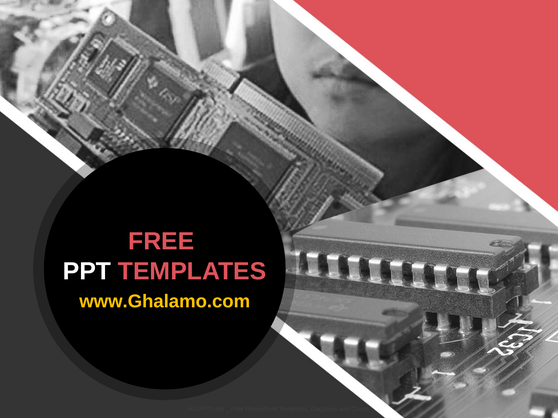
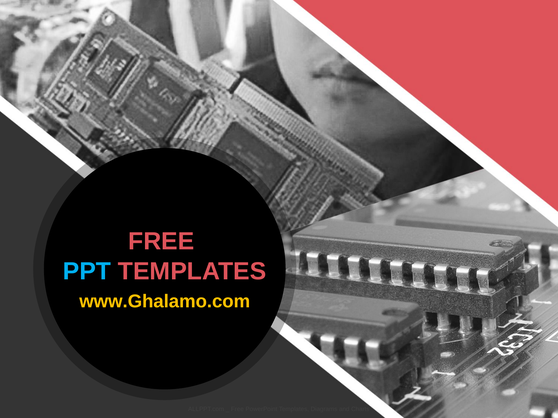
PPT colour: white -> light blue (87, 272)
